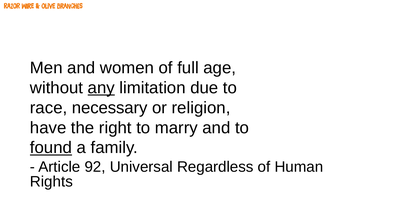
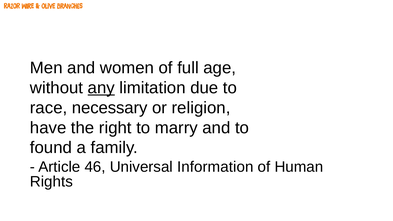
found underline: present -> none (51, 148)
92: 92 -> 46 (95, 167)
Regardless: Regardless -> Information (215, 167)
